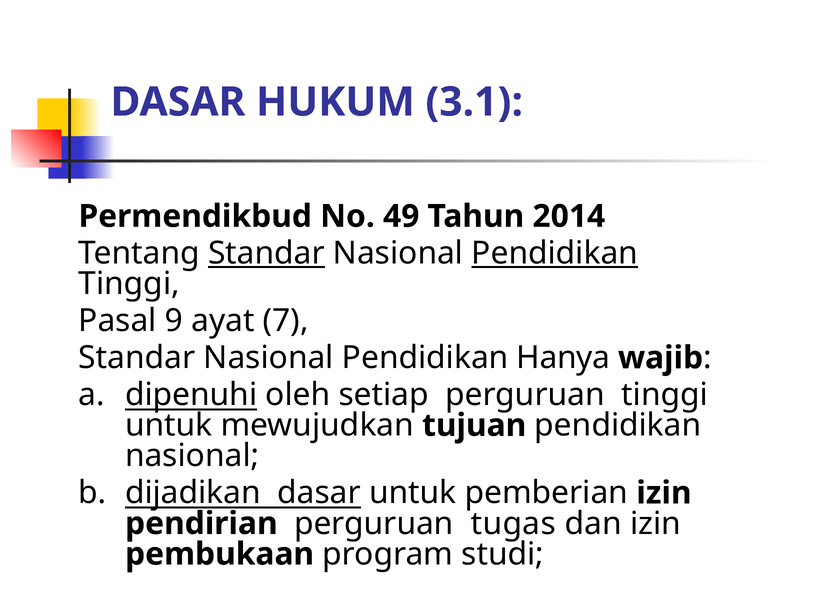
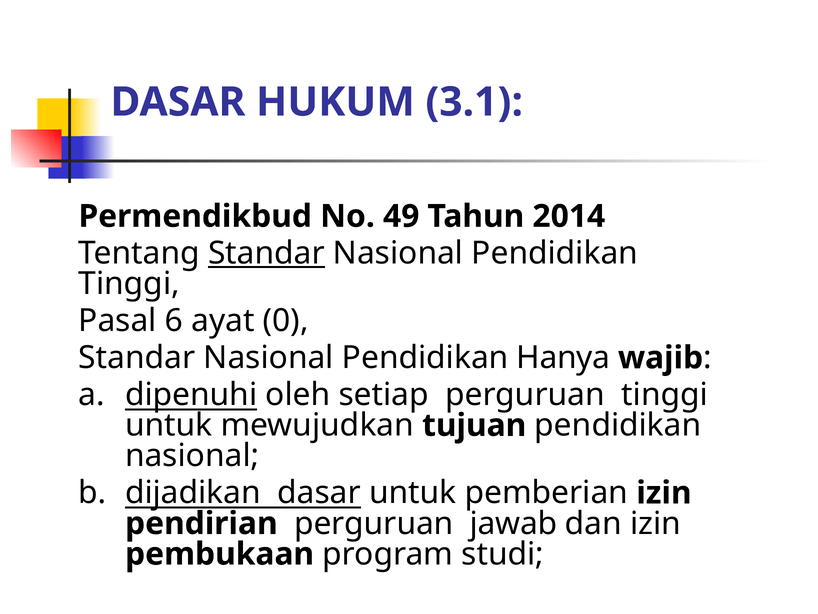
Pendidikan underline: present -> none (555, 253)
9: 9 -> 6 (174, 321)
7: 7 -> 0 (286, 321)
tugas: tugas -> jawab (514, 523)
